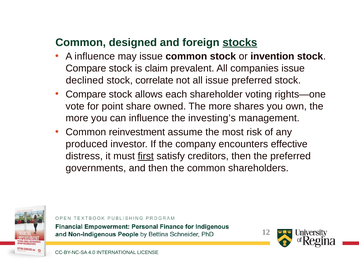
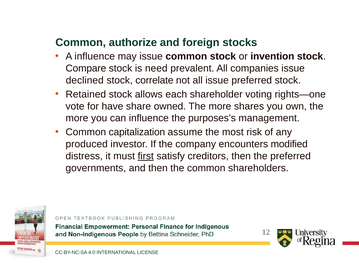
designed: designed -> authorize (133, 42)
stocks underline: present -> none (240, 42)
claim: claim -> need (156, 68)
Compare: Compare -> Retained (86, 94)
point: point -> have (112, 106)
investing’s: investing’s -> purposes’s (212, 118)
reinvestment: reinvestment -> capitalization (137, 132)
effective: effective -> modified (289, 144)
